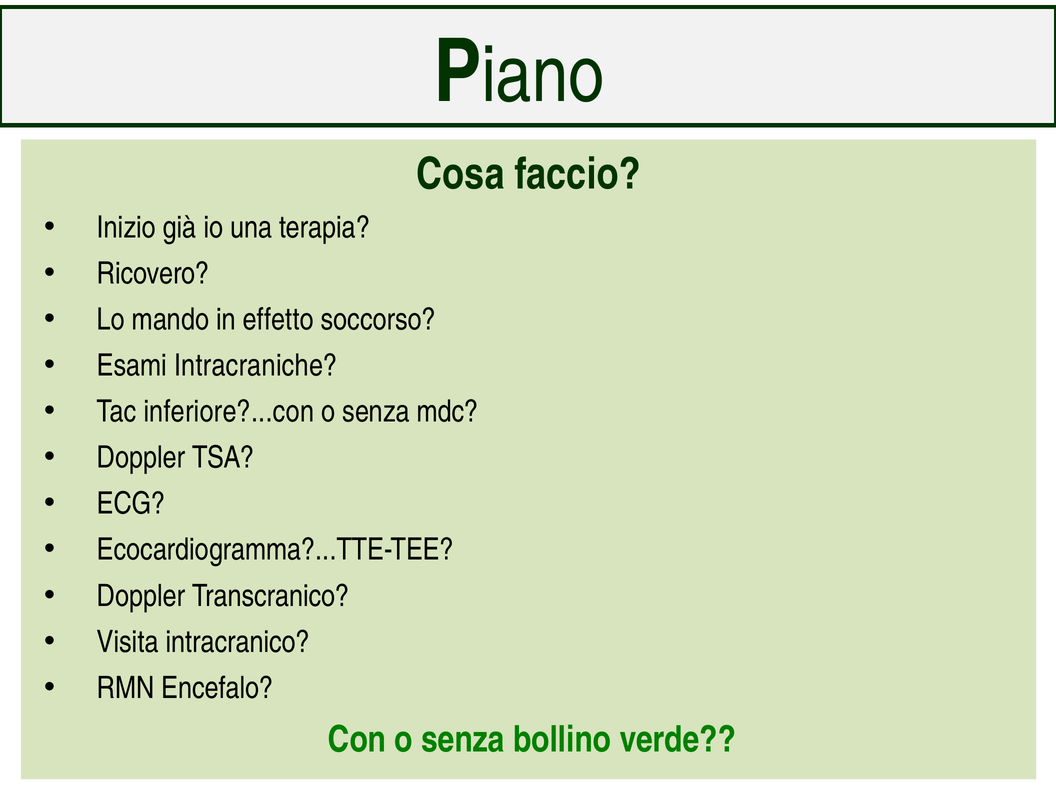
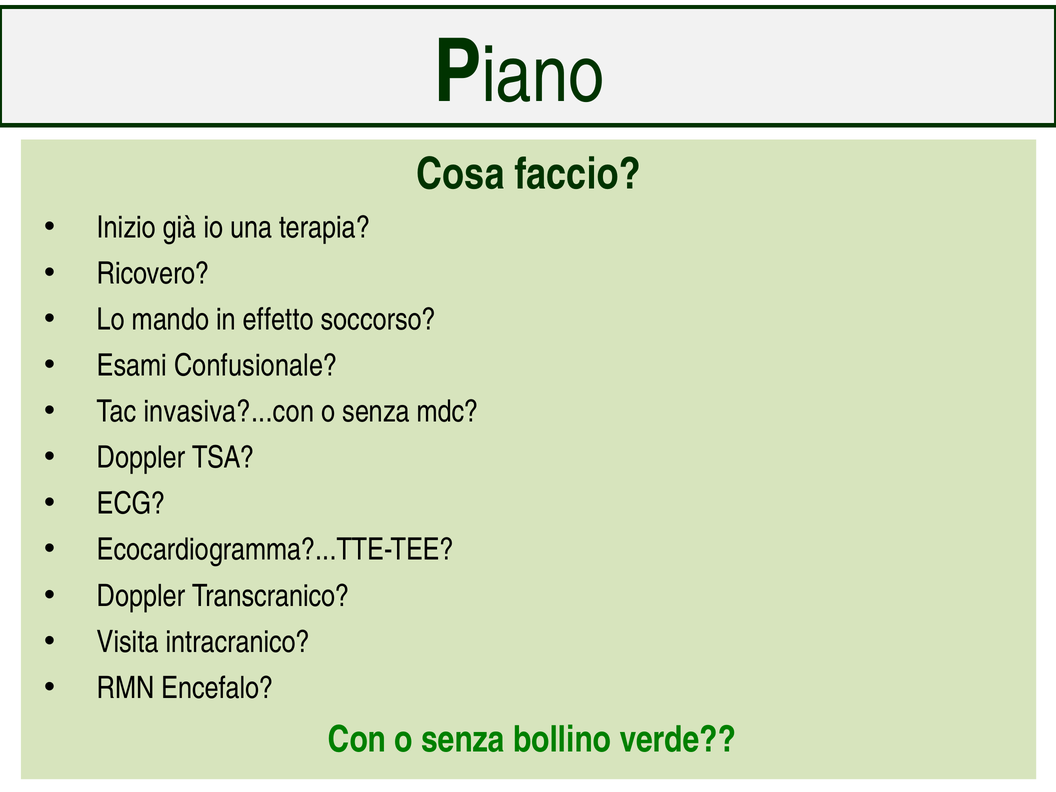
Intracraniche: Intracraniche -> Confusionale (256, 366)
inferiore?...con: inferiore?...con -> invasiva?...con (229, 412)
